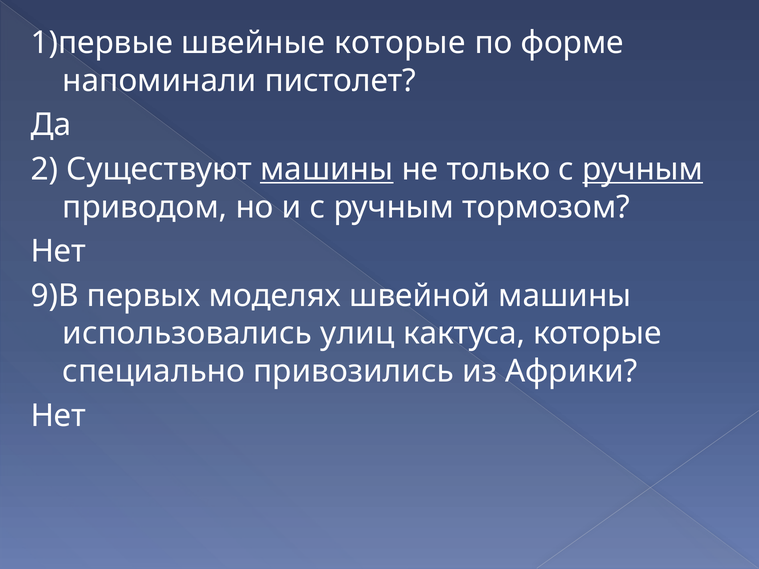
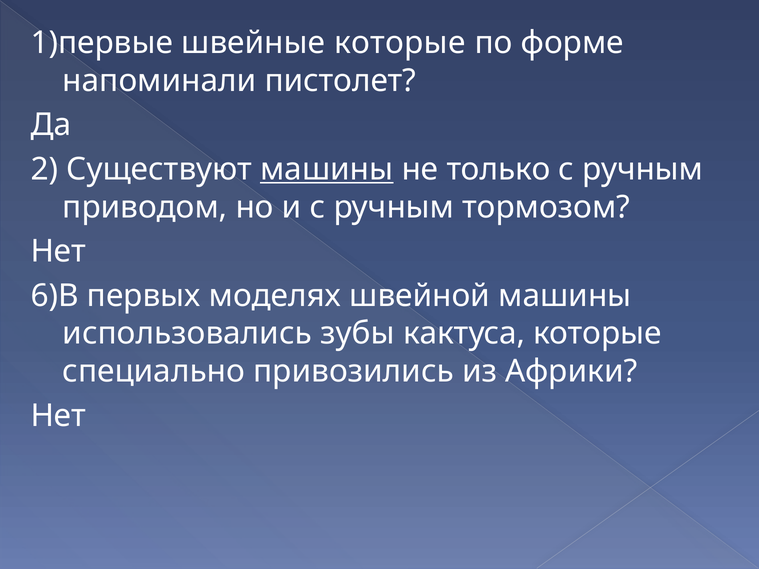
ручным underline: present -> none (643, 169)
9)В: 9)В -> 6)В (55, 296)
улиц: улиц -> зубы (358, 334)
